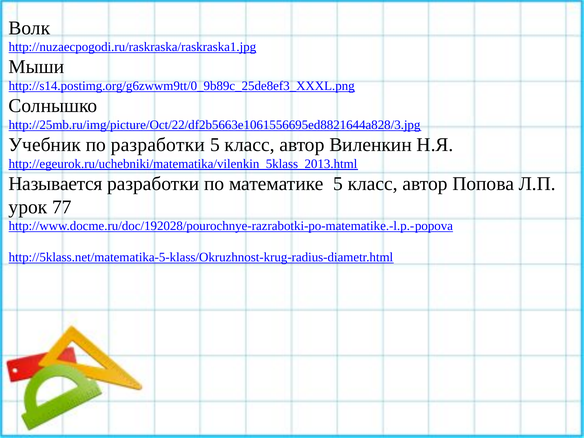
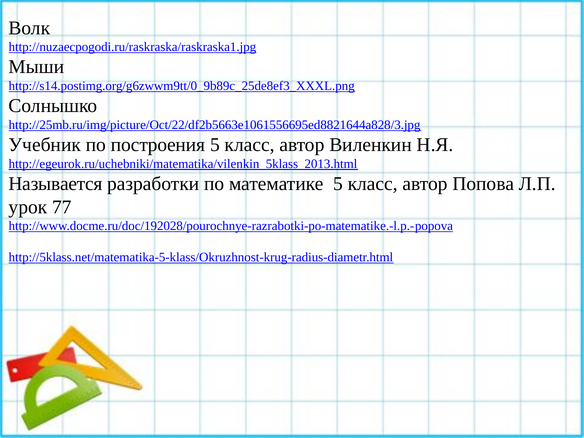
по разработки: разработки -> построения (158, 145)
